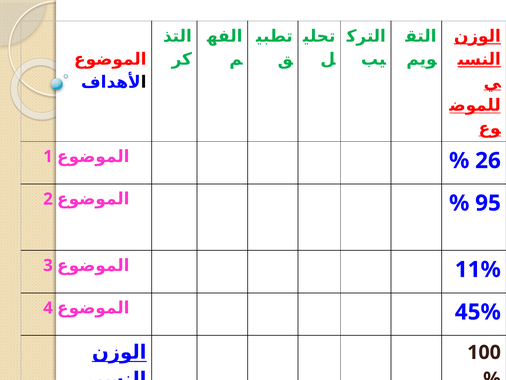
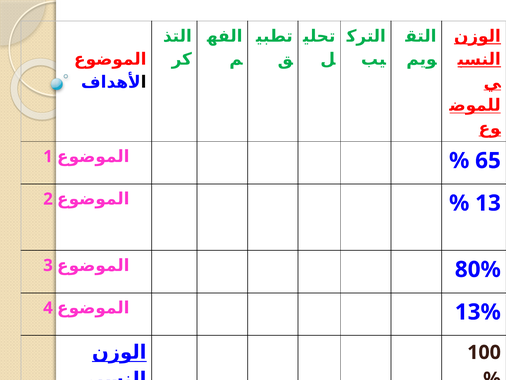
26: 26 -> 65 (488, 160)
95: 95 -> 13 (488, 203)
11%: 11% -> 80% (478, 269)
45%: 45% -> 13% (478, 312)
